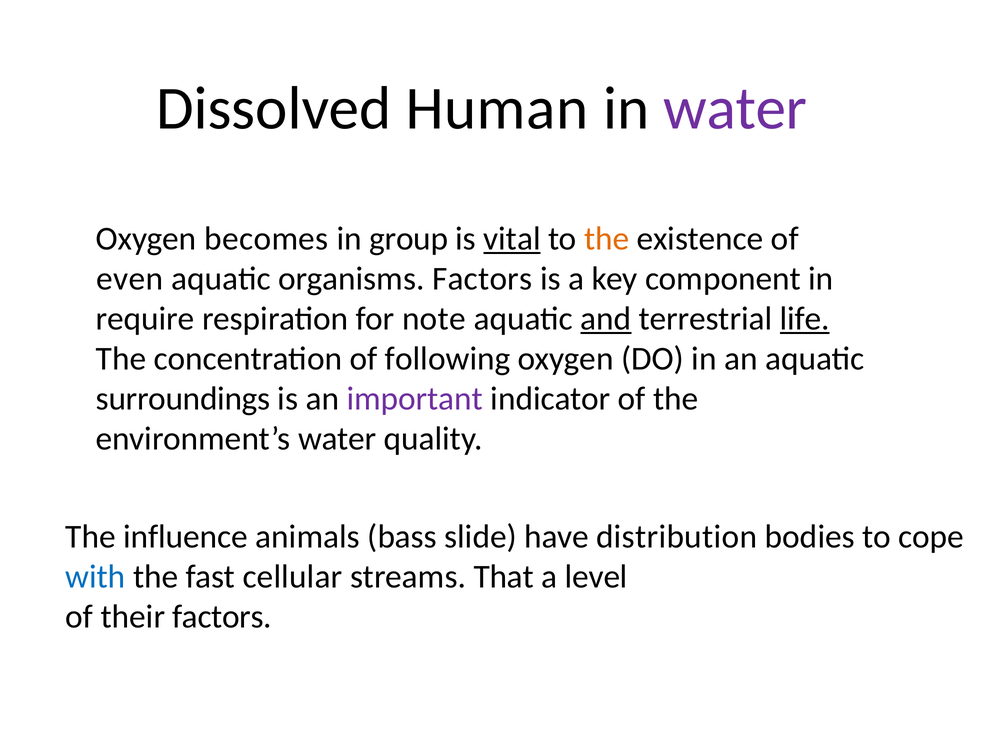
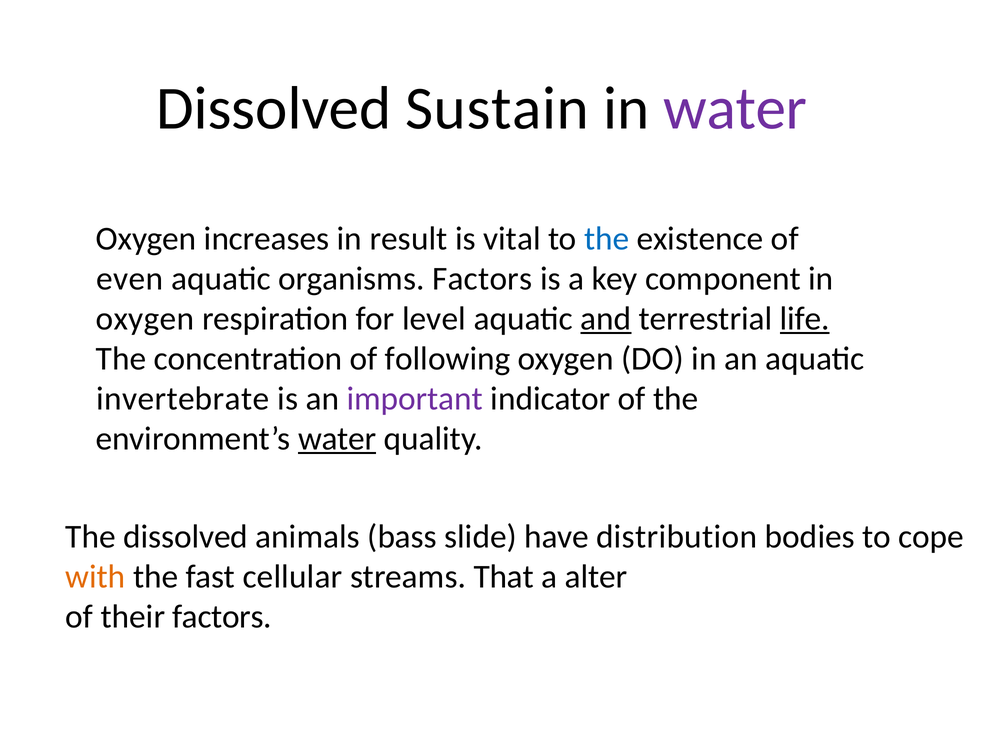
Human: Human -> Sustain (497, 108)
becomes: becomes -> increases (267, 238)
group: group -> result (409, 238)
vital underline: present -> none (512, 238)
the colour: orange -> blue (607, 238)
require: require -> oxygen (145, 318)
note: note -> level (434, 318)
surroundings: surroundings -> invertebrate (183, 399)
water underline: none -> present (337, 439)
The influence: influence -> dissolved (186, 537)
with colour: blue -> orange (95, 577)
level: level -> alter (596, 577)
